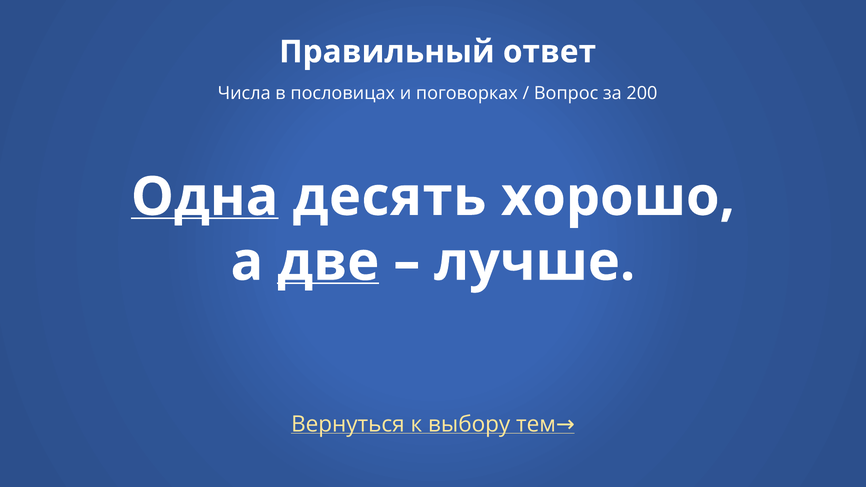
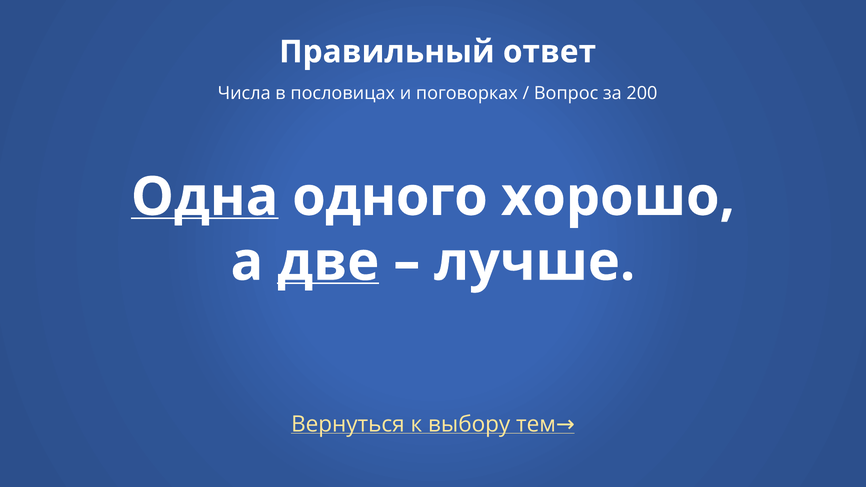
десять: десять -> одного (390, 197)
